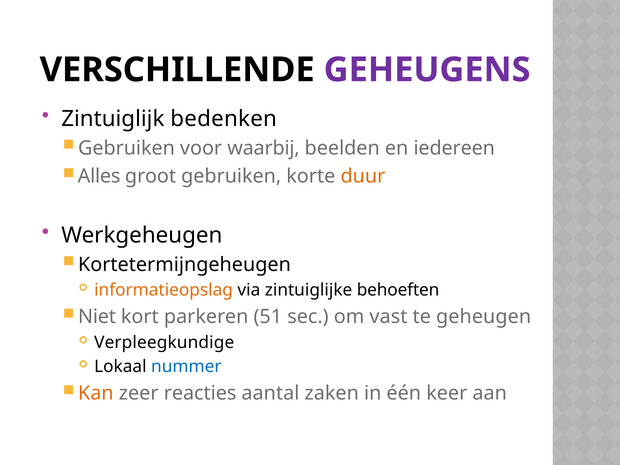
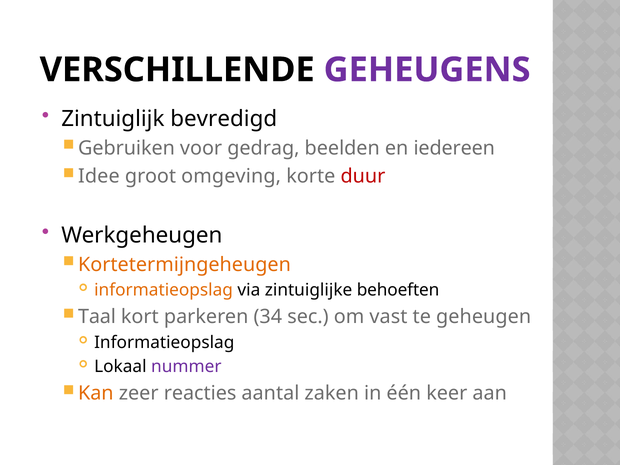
bedenken: bedenken -> bevredigd (224, 119)
waarbij: waarbij -> gedrag (263, 148)
Alles: Alles -> Idee (99, 176)
groot gebruiken: gebruiken -> omgeving (231, 176)
duur colour: orange -> red (363, 176)
Kortetermijngeheugen colour: black -> orange (184, 265)
Niet: Niet -> Taal (97, 317)
51: 51 -> 34 (268, 317)
Verpleegkundige: Verpleegkundige -> Informatieopslag (164, 342)
nummer colour: blue -> purple (186, 367)
